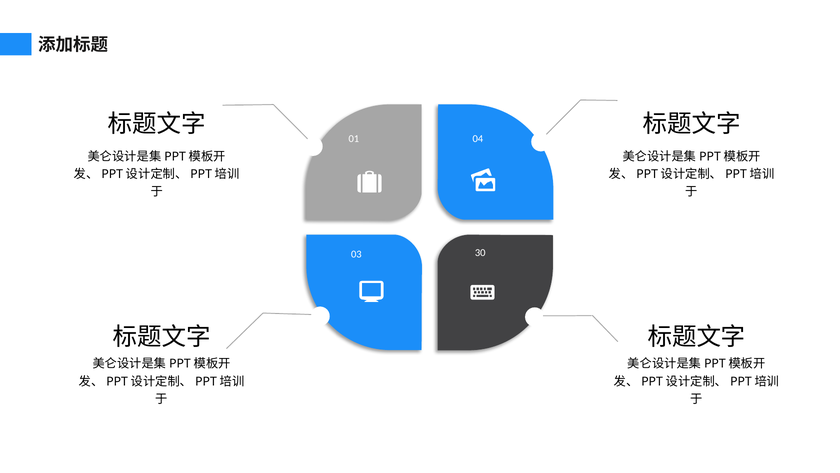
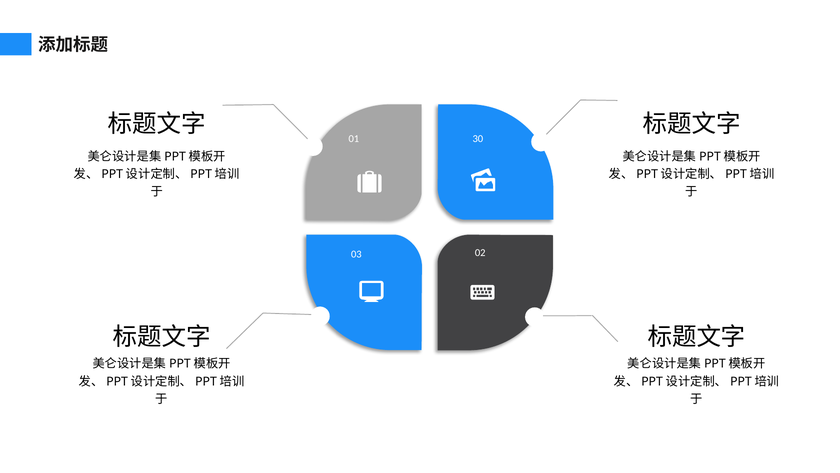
04: 04 -> 30 (478, 138)
30: 30 -> 02 (480, 252)
